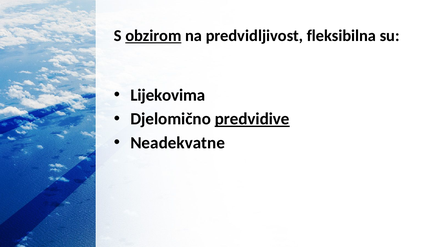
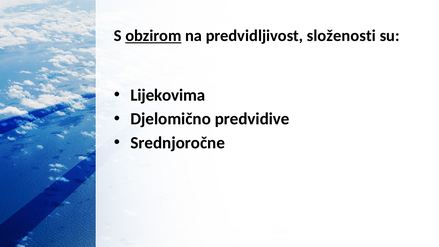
fleksibilna: fleksibilna -> složenosti (341, 36)
predvidive underline: present -> none (252, 119)
Neadekvatne: Neadekvatne -> Srednjoročne (178, 143)
